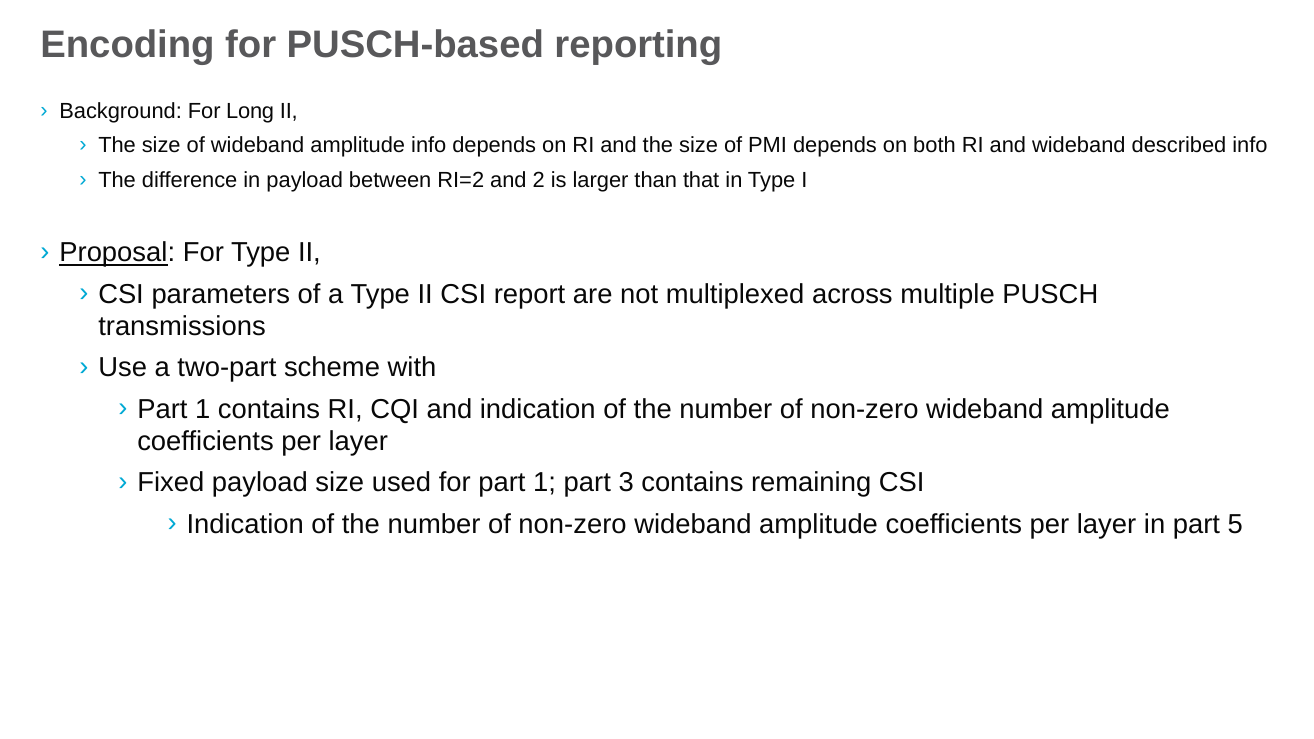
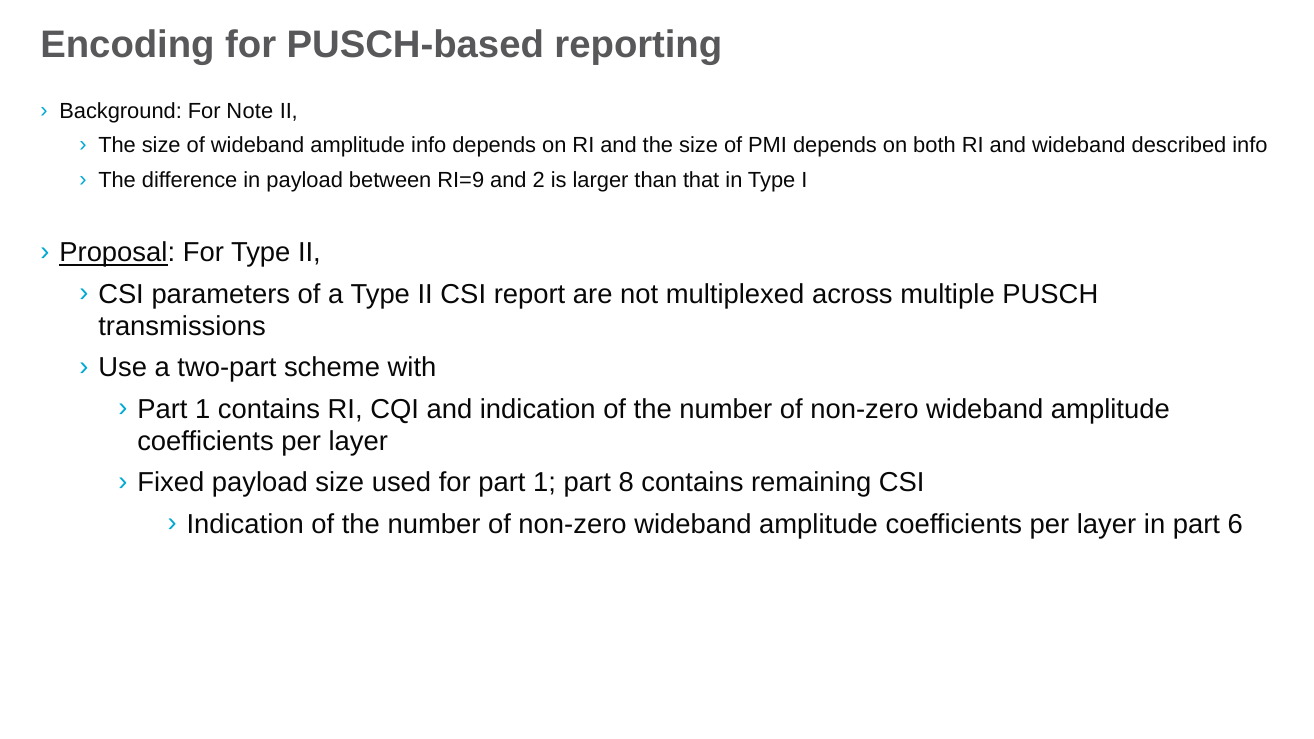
Long: Long -> Note (250, 111)
RI=2: RI=2 -> RI=9 (461, 180)
3: 3 -> 8 (626, 483)
5: 5 -> 6 (1235, 524)
